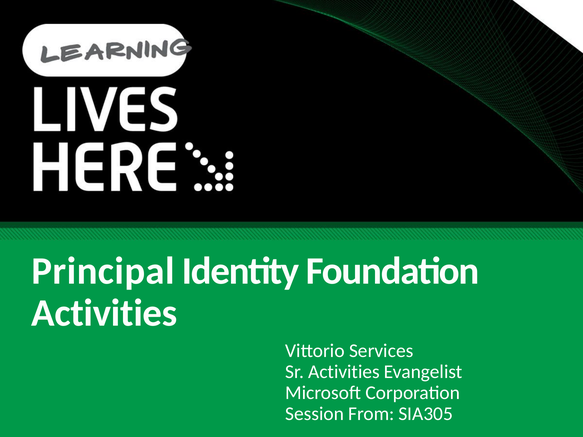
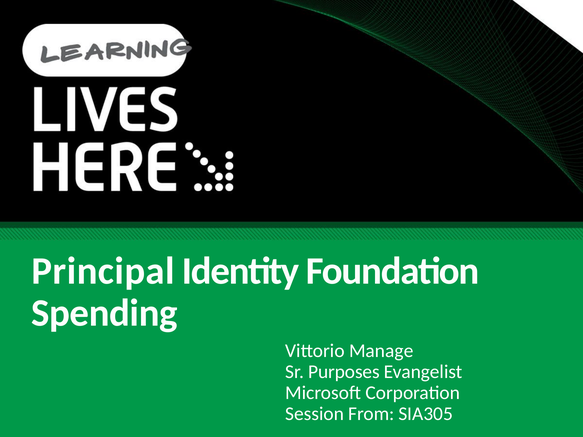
Activities: Activities -> Spending (104, 313)
Services: Services -> Manage (381, 351)
Sr Activities: Activities -> Purposes (344, 372)
